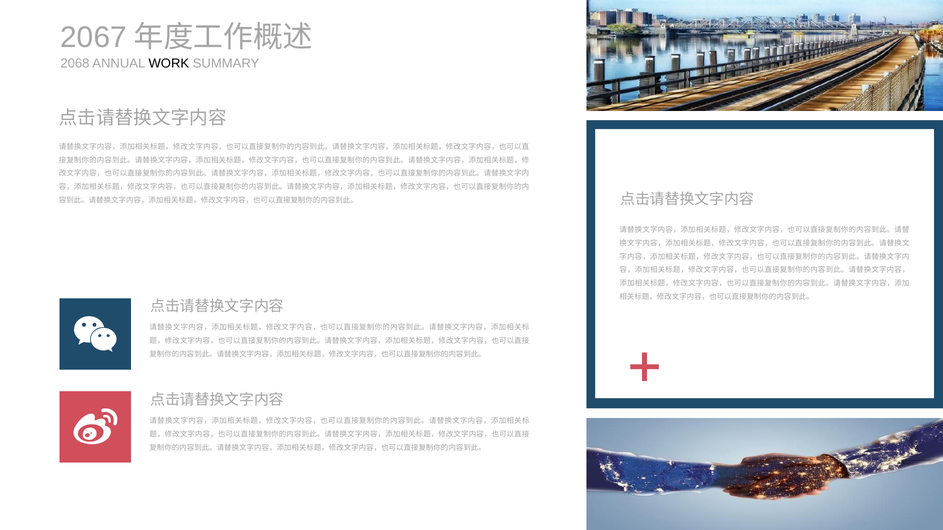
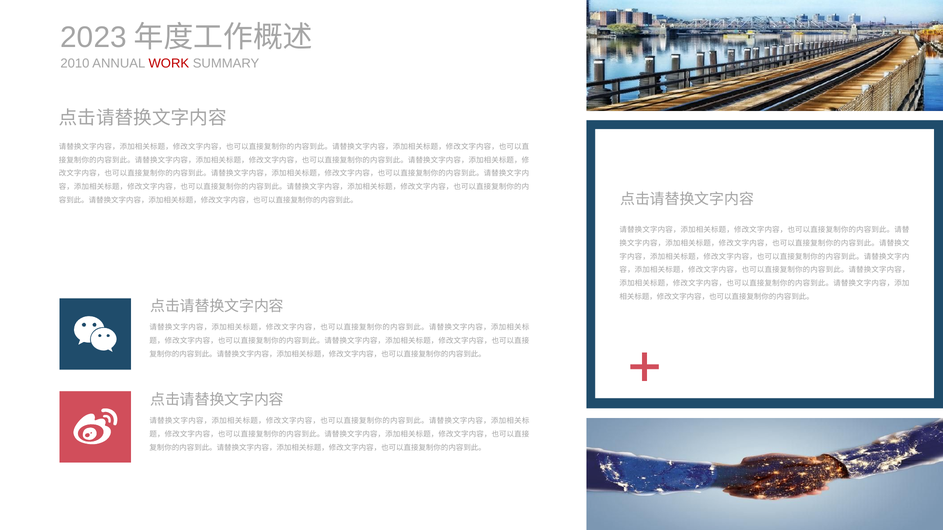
2067: 2067 -> 2023 (94, 37)
2068: 2068 -> 2010 (75, 63)
WORK colour: black -> red (169, 63)
